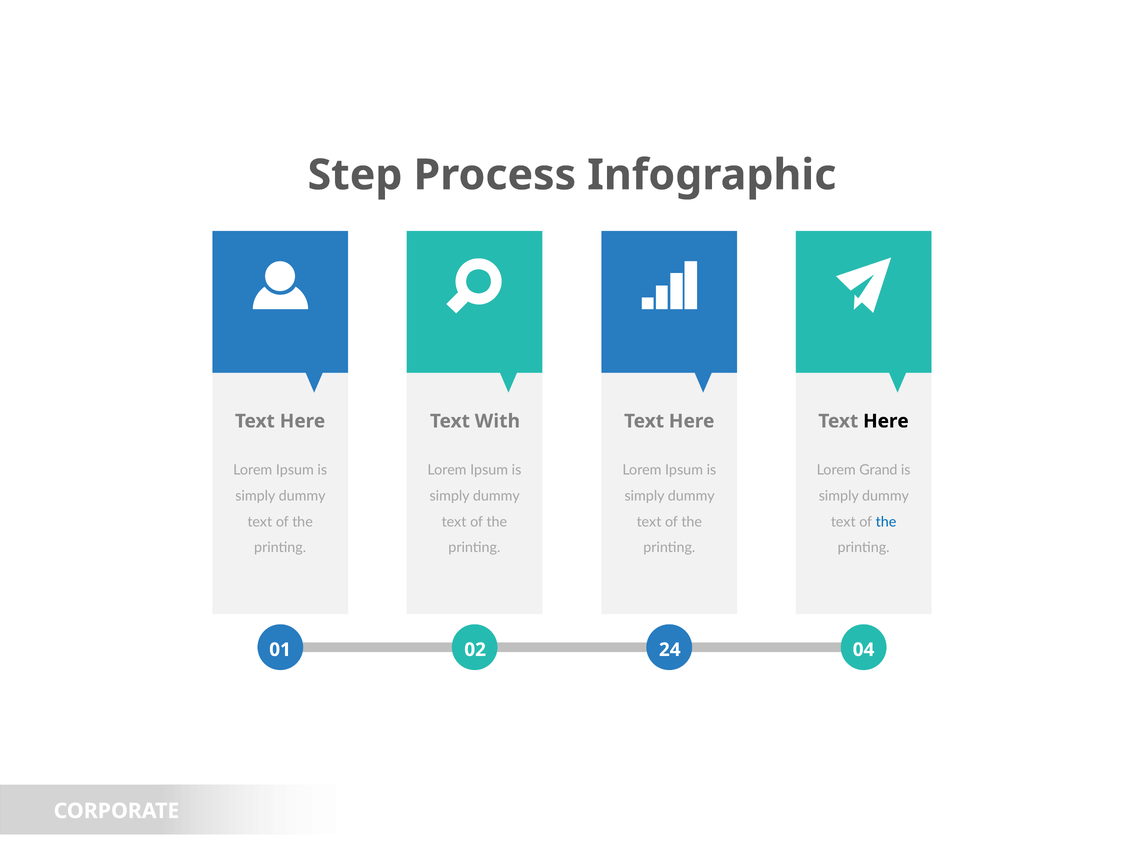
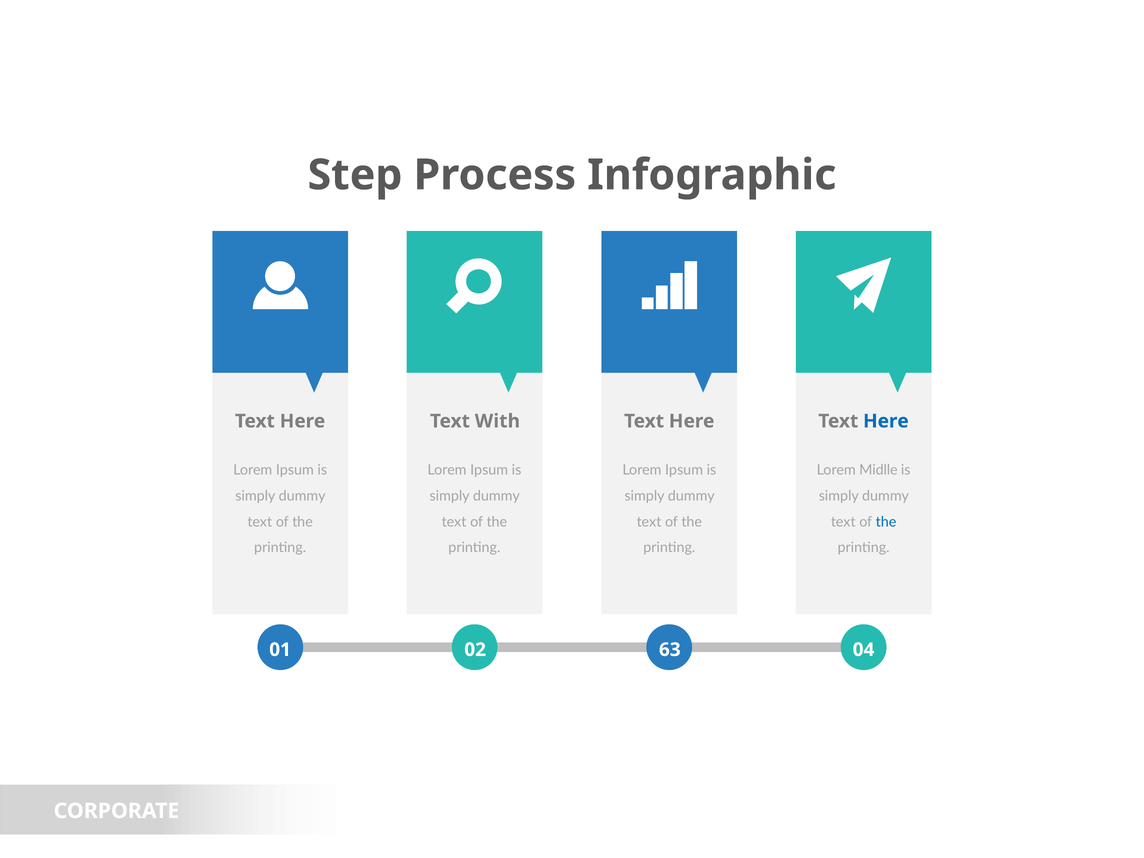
Here colour: black -> blue (886, 421)
Grand: Grand -> Midlle (878, 470)
24: 24 -> 63 (670, 650)
